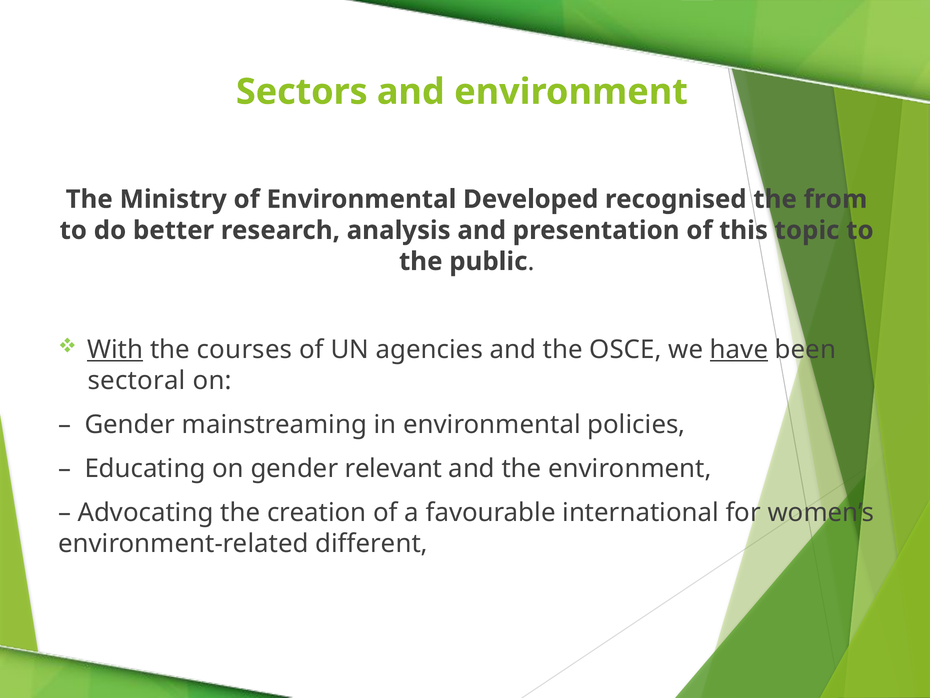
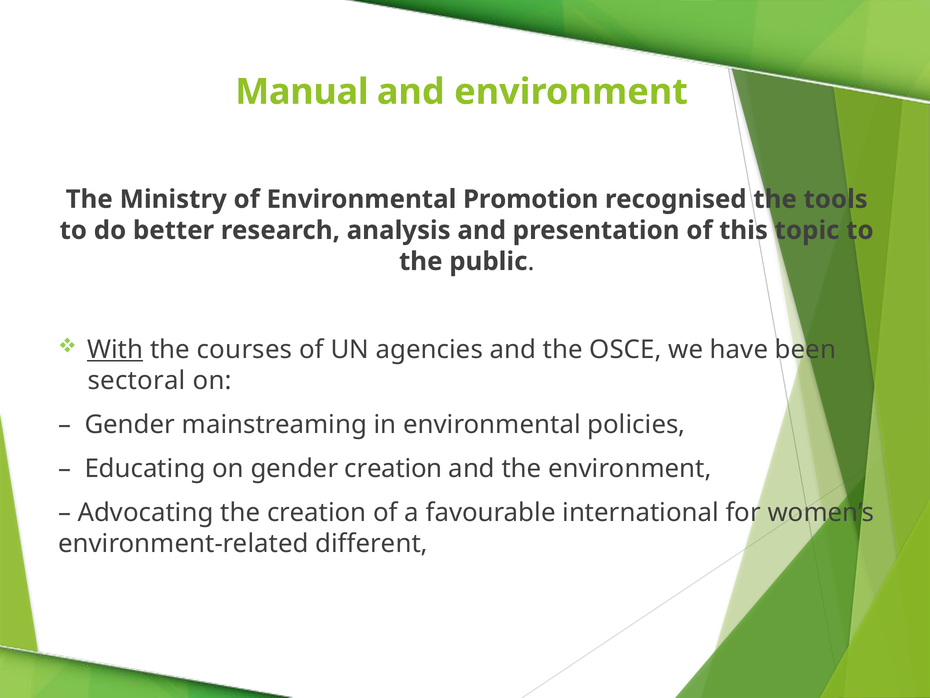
Sectors: Sectors -> Manual (302, 92)
Developed: Developed -> Promotion (531, 199)
from: from -> tools (836, 199)
have underline: present -> none (739, 349)
gender relevant: relevant -> creation (393, 468)
